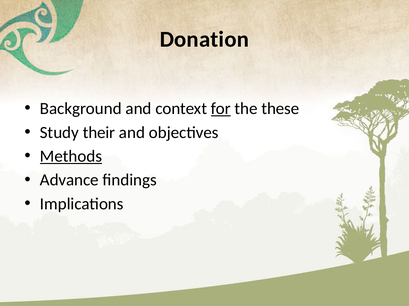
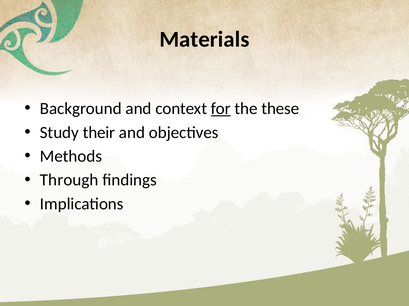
Donation: Donation -> Materials (204, 39)
Methods underline: present -> none (71, 157)
Advance: Advance -> Through (69, 180)
